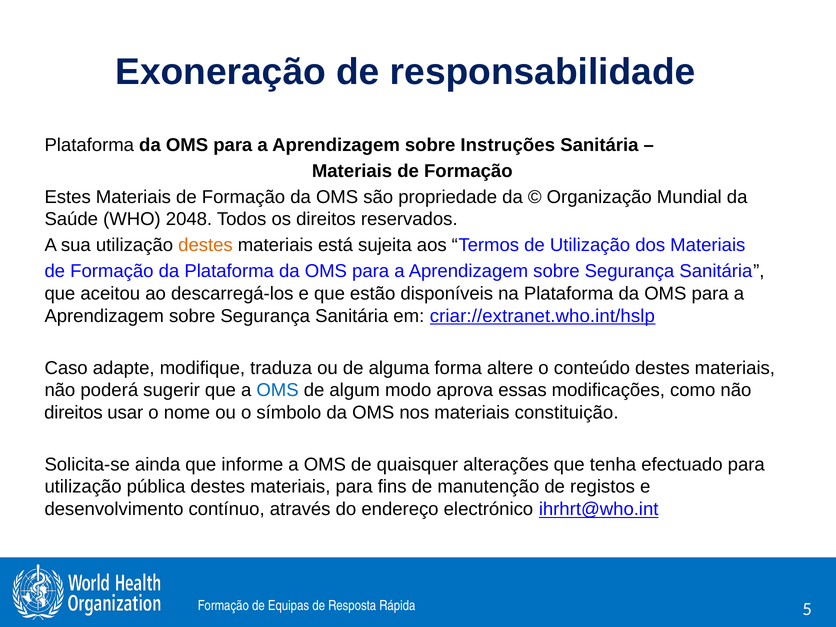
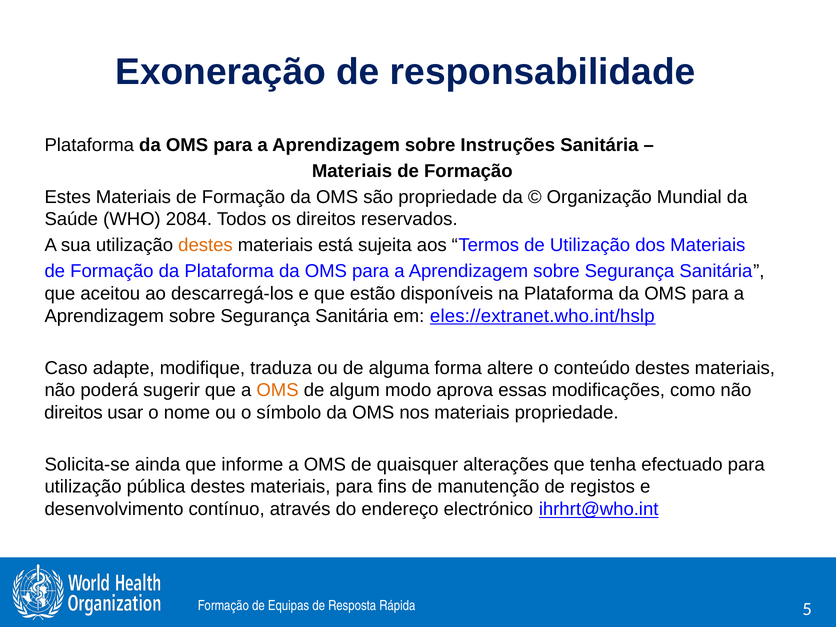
2048: 2048 -> 2084 (189, 219)
criar://extranet.who.int/hslp: criar://extranet.who.int/hslp -> eles://extranet.who.int/hslp (542, 316)
OMS colour: blue -> orange (278, 390)
materiais constituição: constituição -> propriedade (567, 413)
